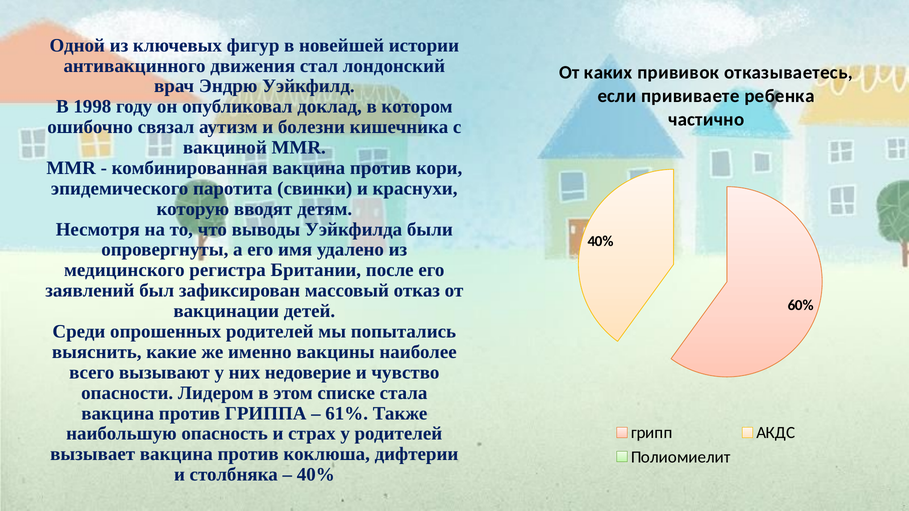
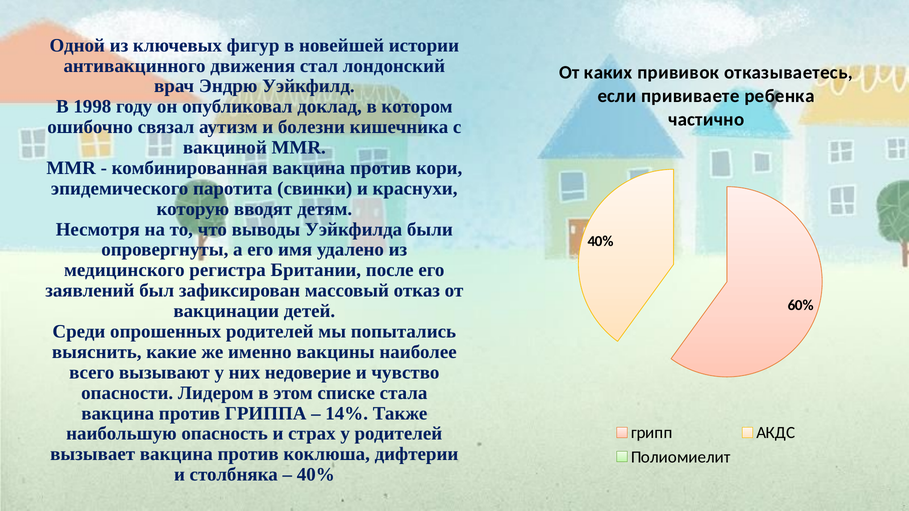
61%: 61% -> 14% (347, 414)
